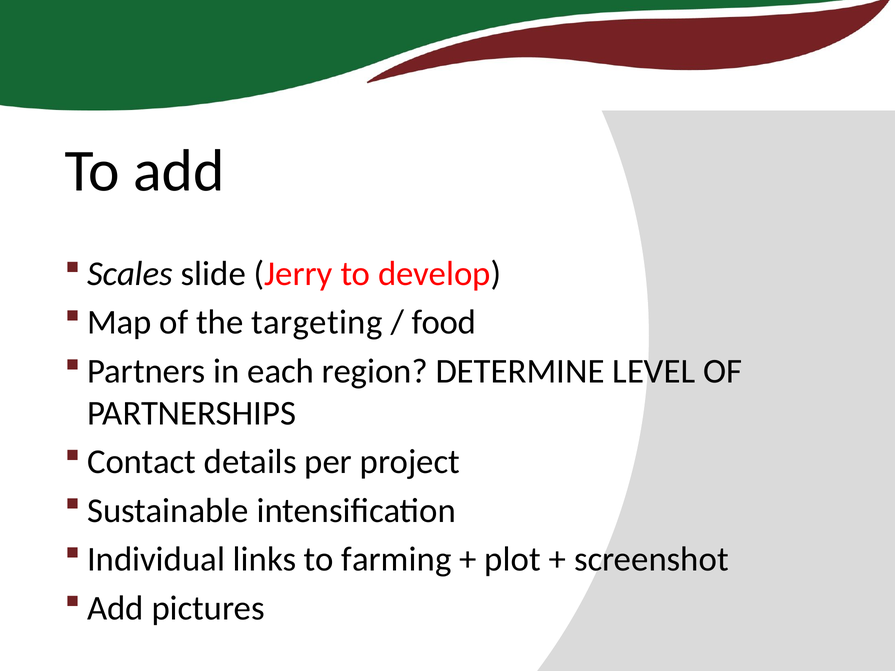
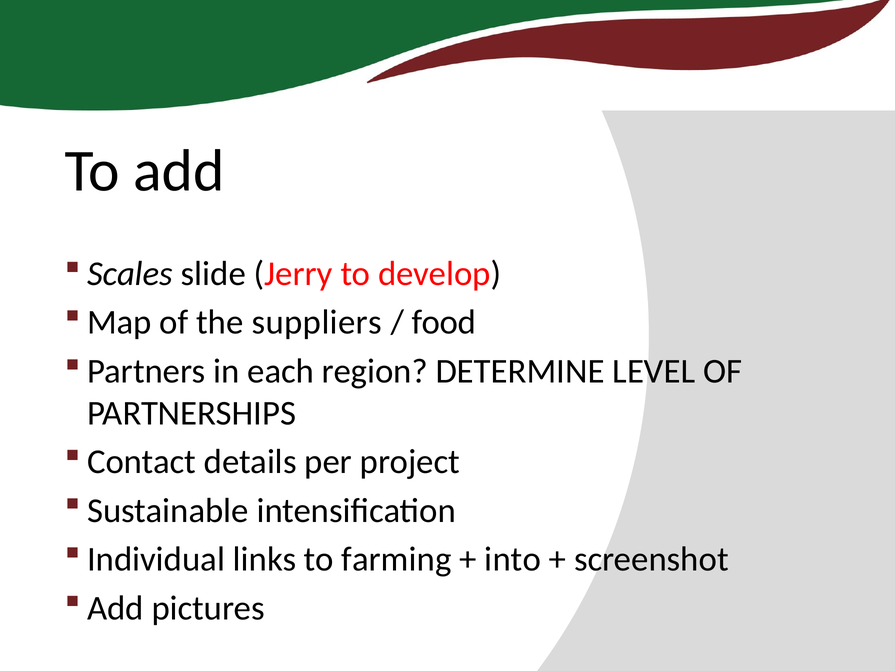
targeting: targeting -> suppliers (317, 323)
plot: plot -> into (513, 559)
